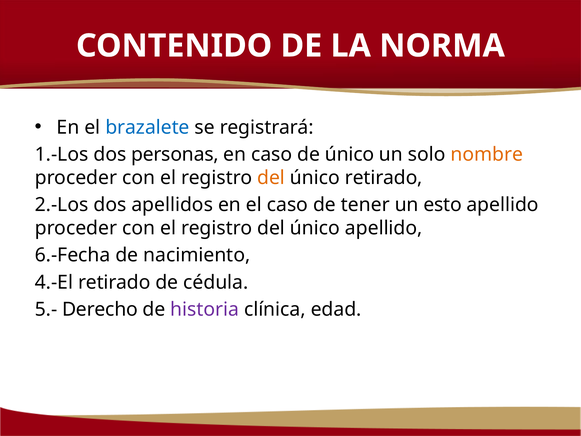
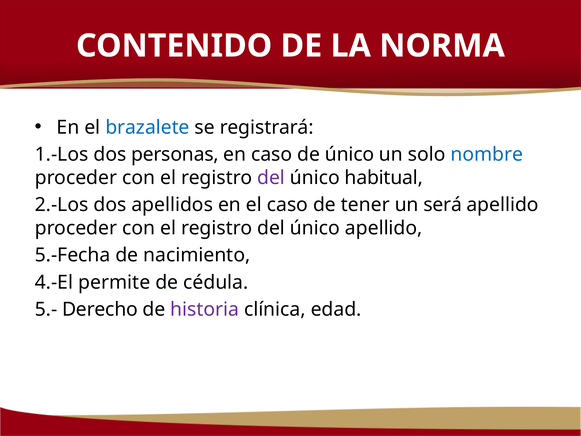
nombre colour: orange -> blue (487, 154)
del colour: orange -> purple (271, 178)
único retirado: retirado -> habitual (384, 178)
esto: esto -> será (443, 205)
6.-Fecha: 6.-Fecha -> 5.-Fecha (73, 255)
4.-El retirado: retirado -> permite (114, 282)
